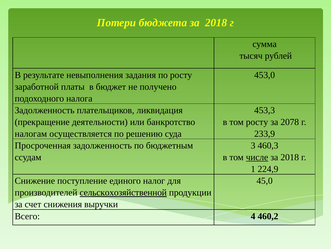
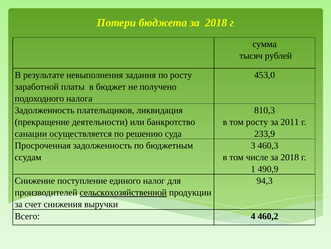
453,3: 453,3 -> 810,3 (265, 110)
2078: 2078 -> 2011 (290, 122)
налогам: налогам -> санации (31, 133)
числе underline: present -> none (257, 157)
224,9: 224,9 -> 490,9 (268, 169)
45,0: 45,0 -> 94,3 (265, 180)
